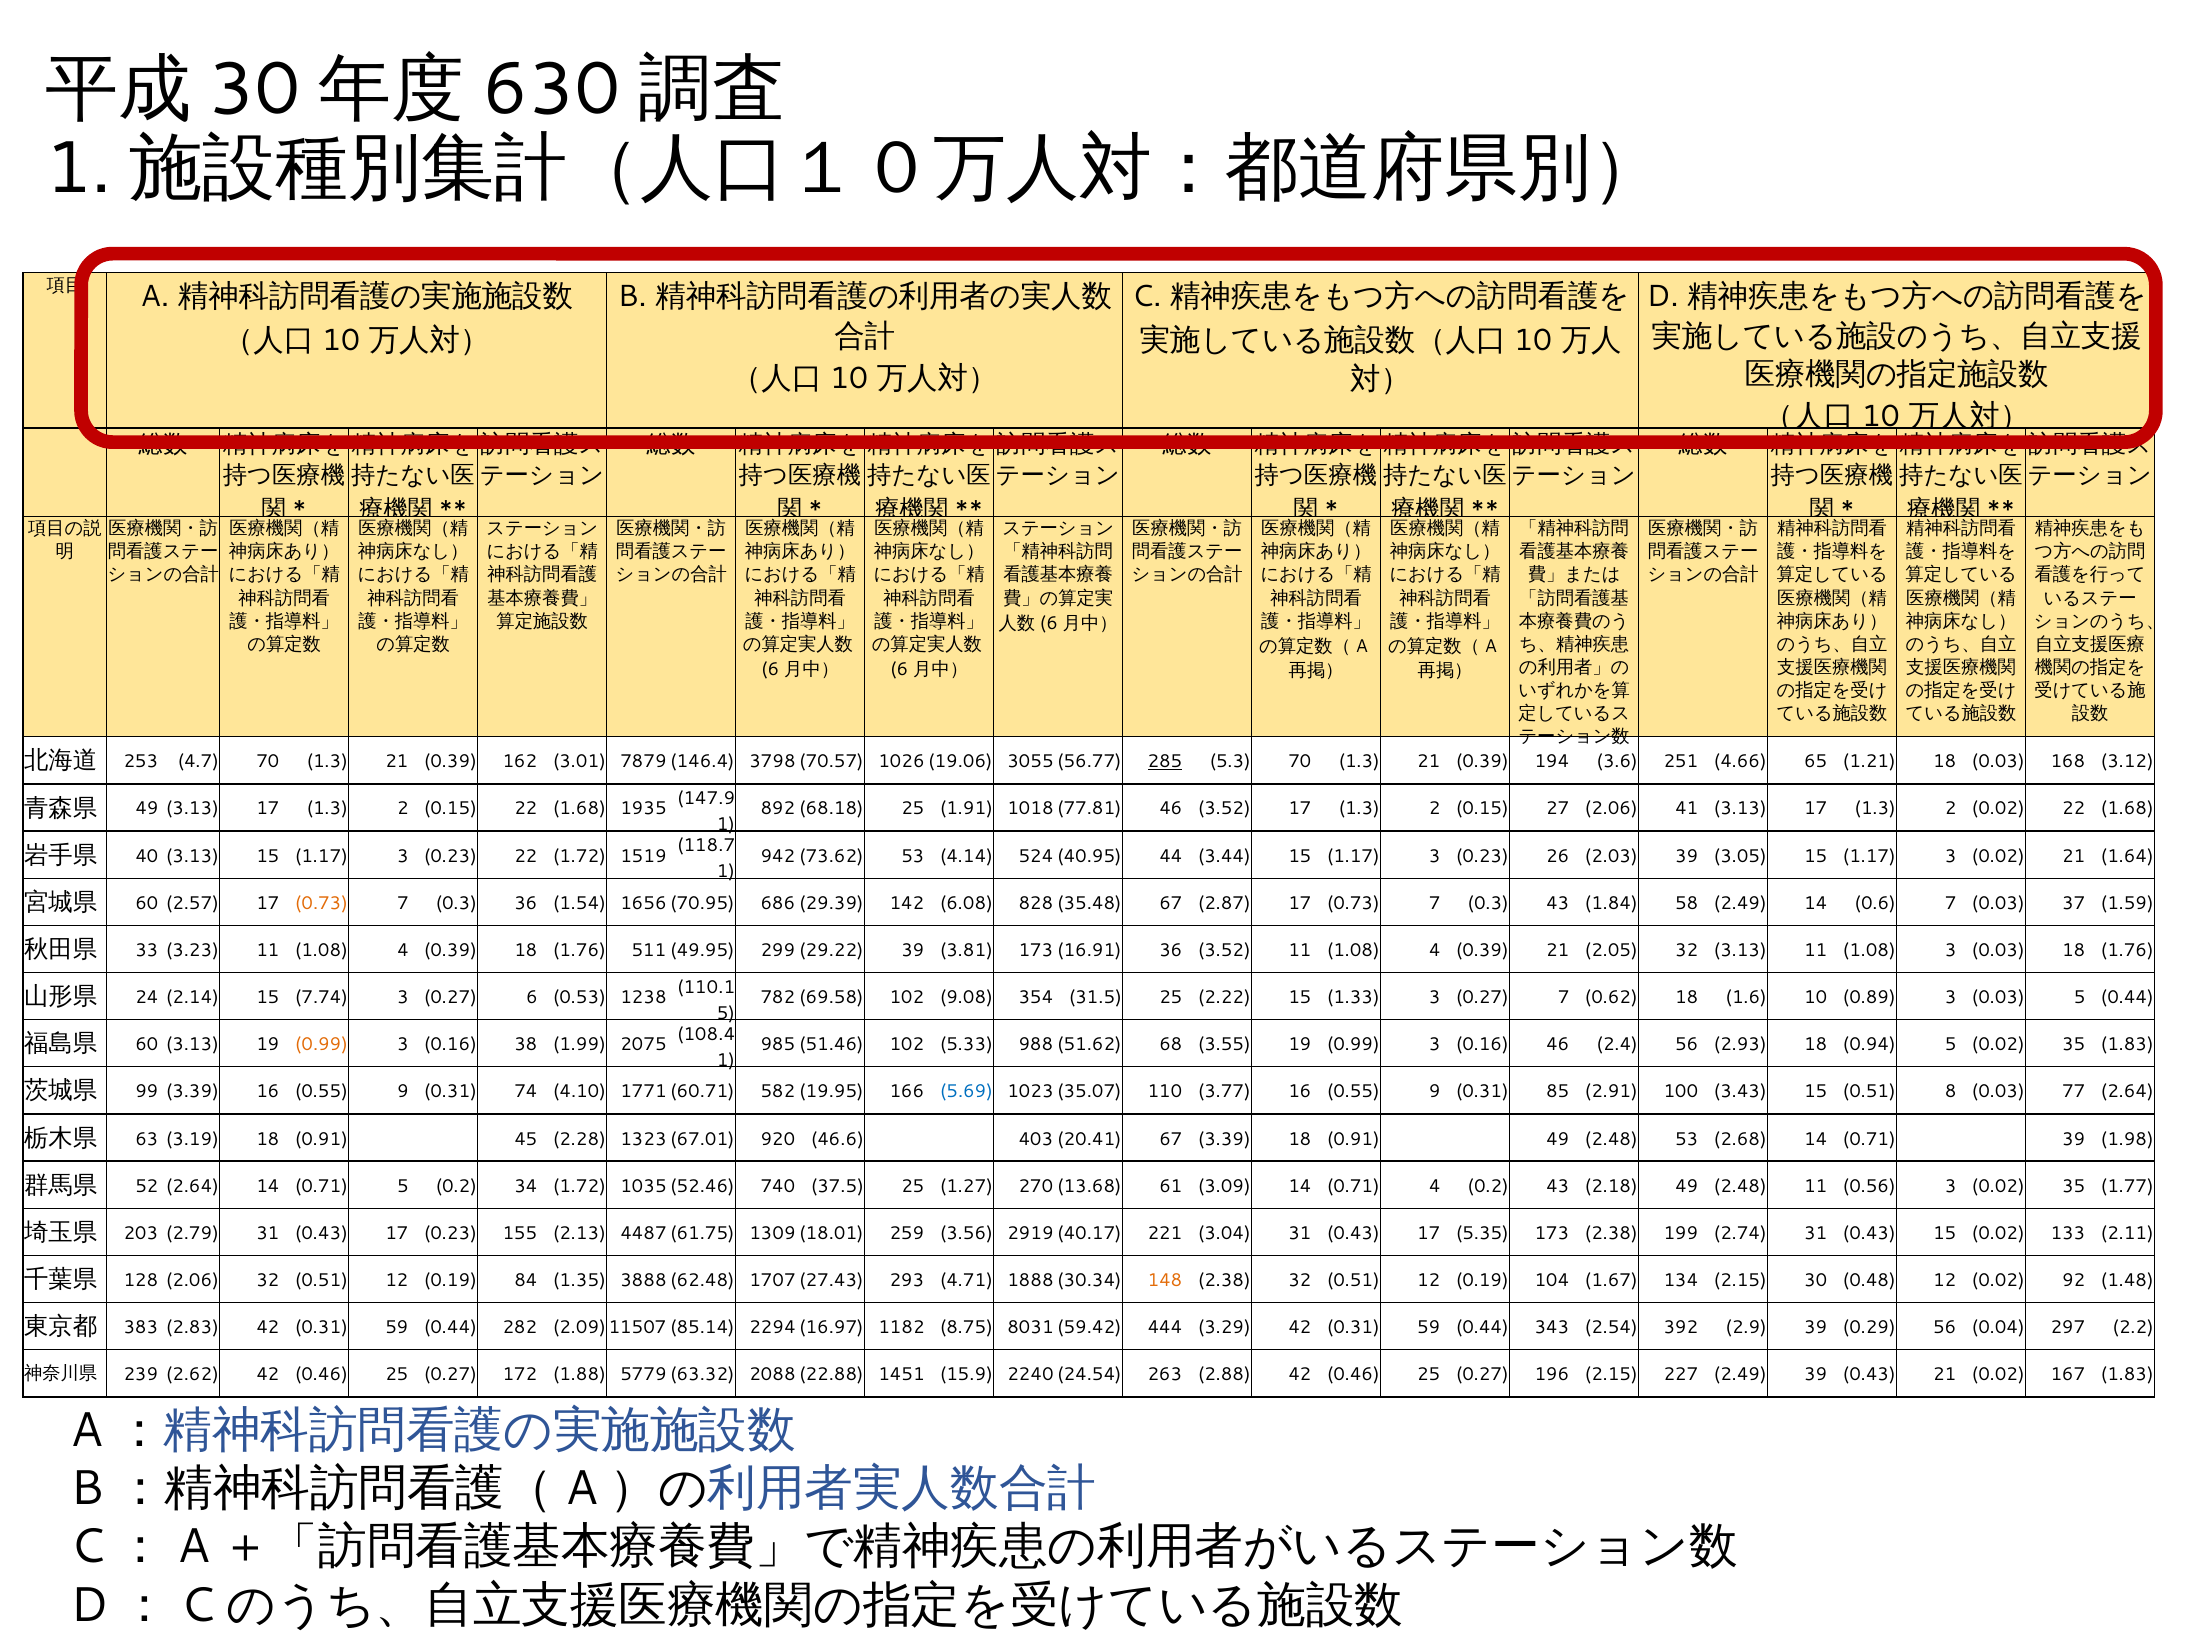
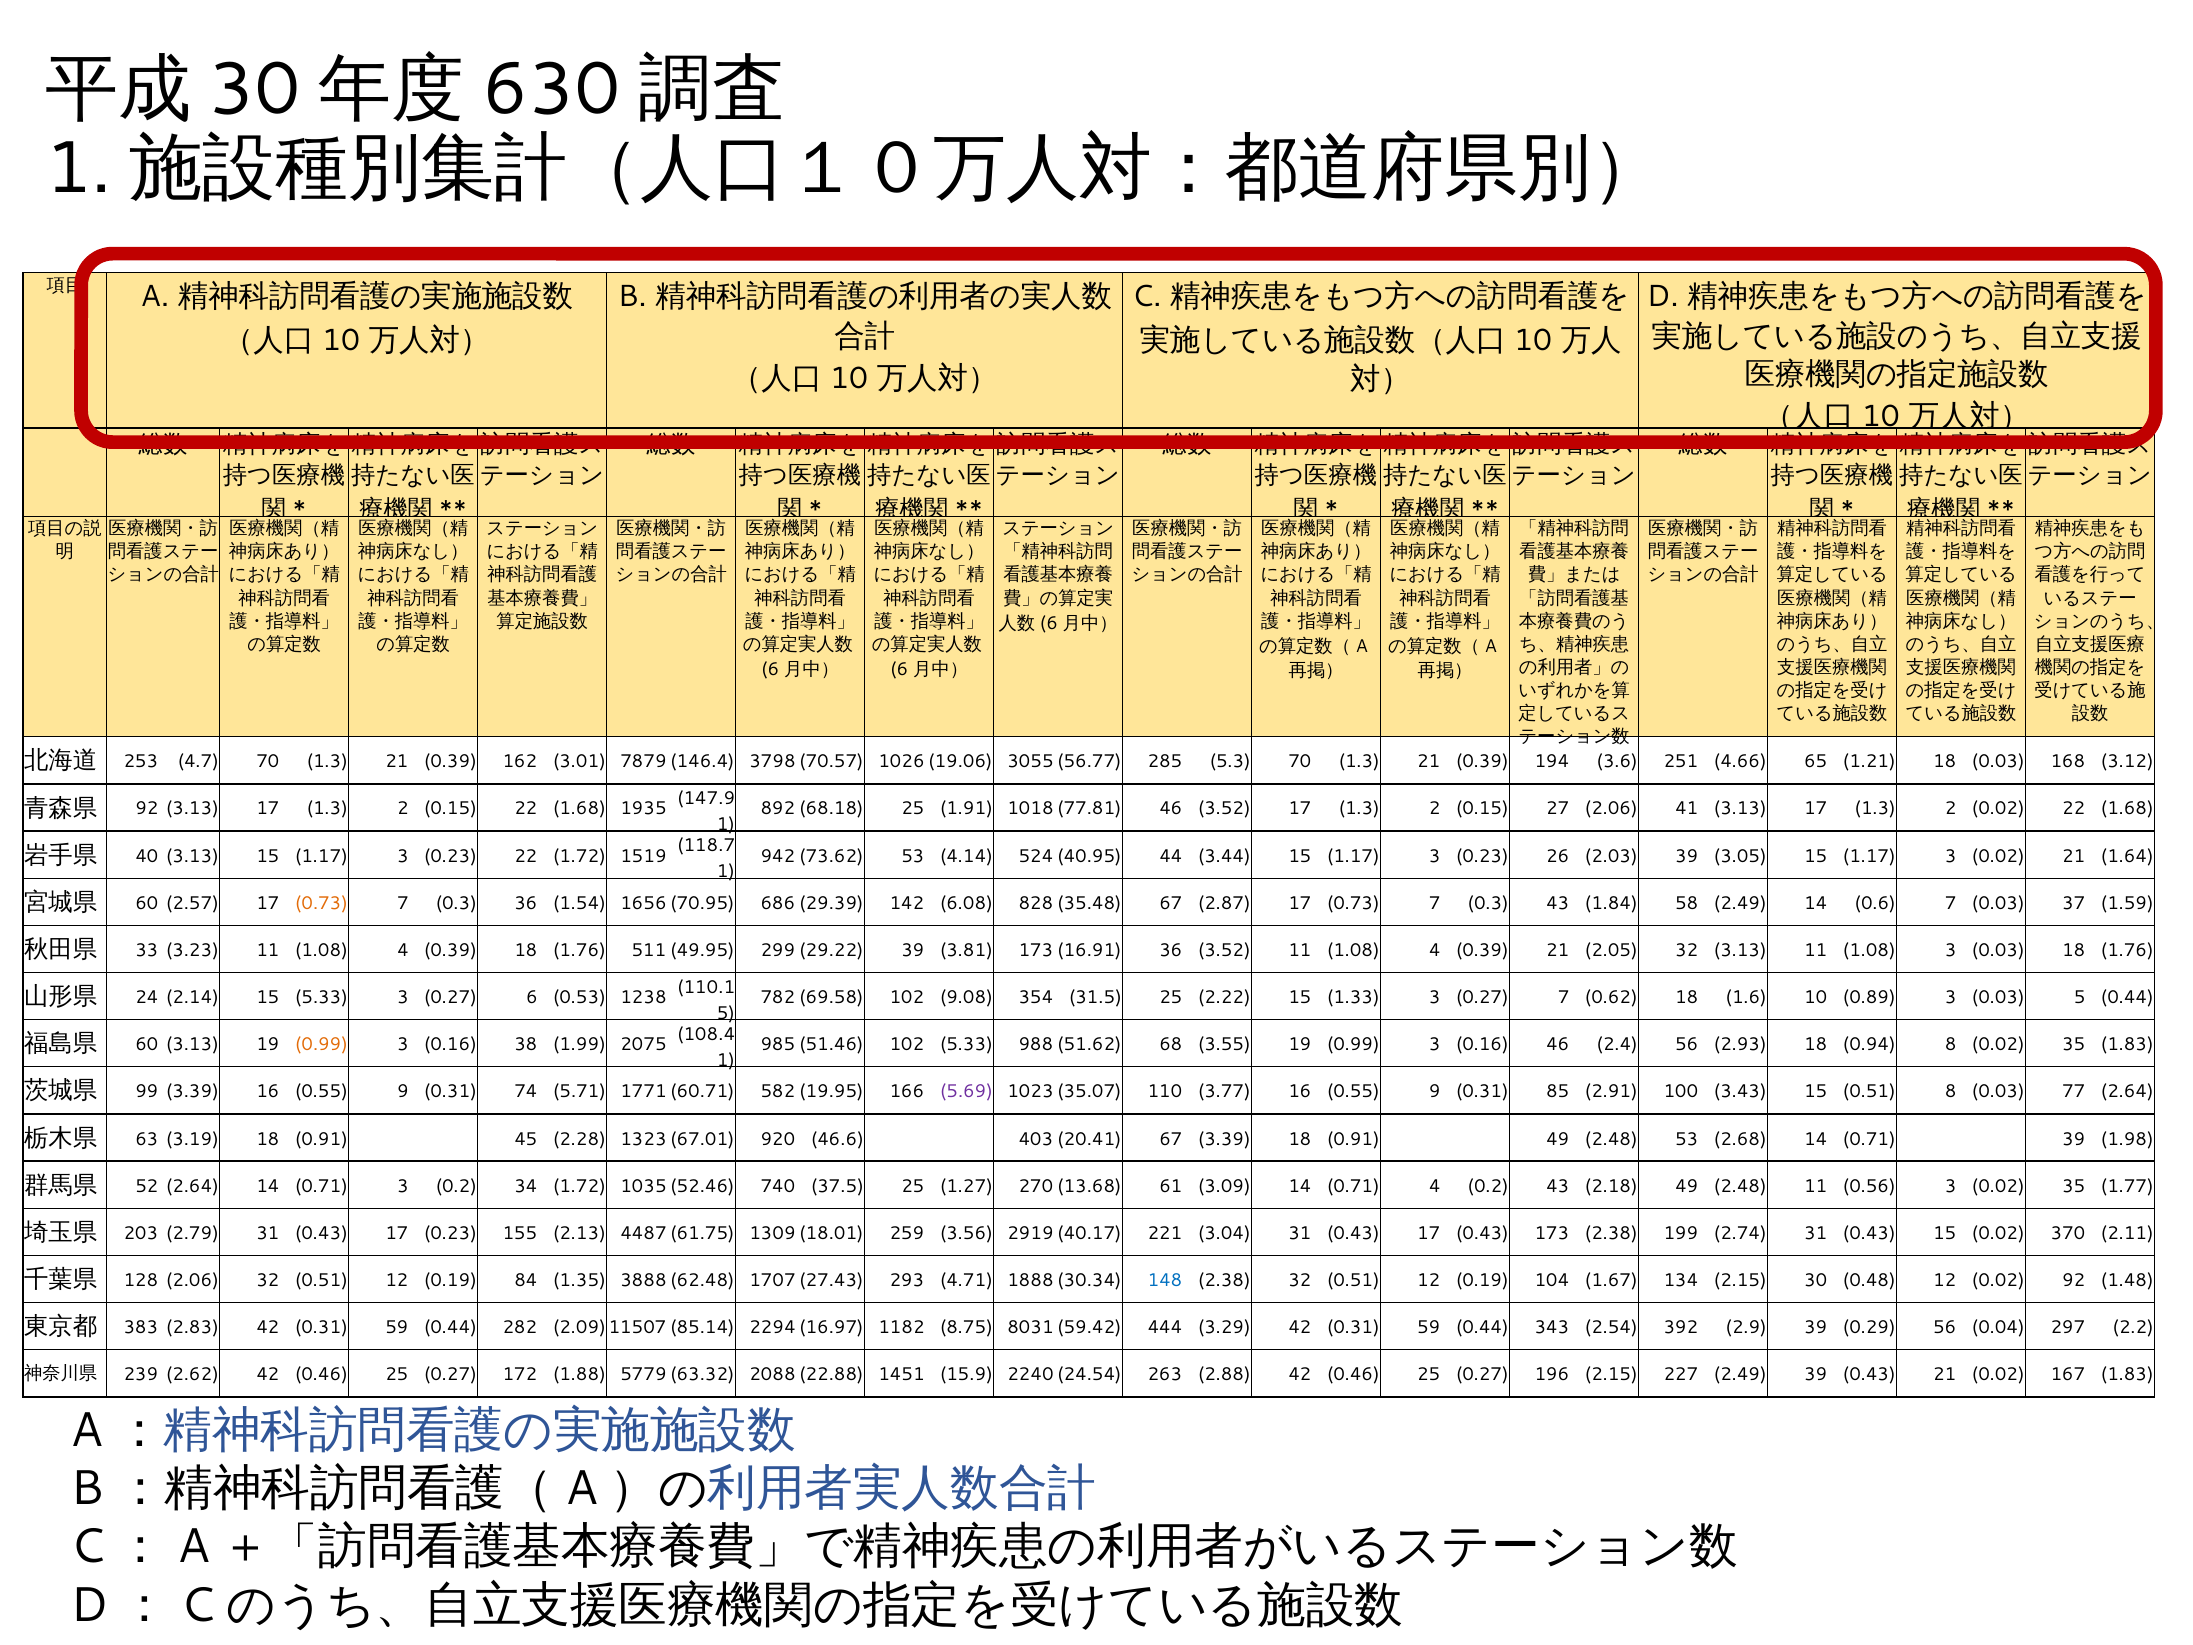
285 underline: present -> none (1165, 762)
49: 49 -> 92 (147, 809)
15 7.74: 7.74 -> 5.33 (321, 997)
0.94 5: 5 -> 8 (1951, 1045)
4.10: 4.10 -> 5.71 (579, 1092)
5.69 colour: blue -> purple (966, 1092)
0.71 5: 5 -> 3 (403, 1186)
17 5.35: 5.35 -> 0.43 (1482, 1233)
133: 133 -> 370 (2068, 1233)
148 colour: orange -> blue (1165, 1280)
